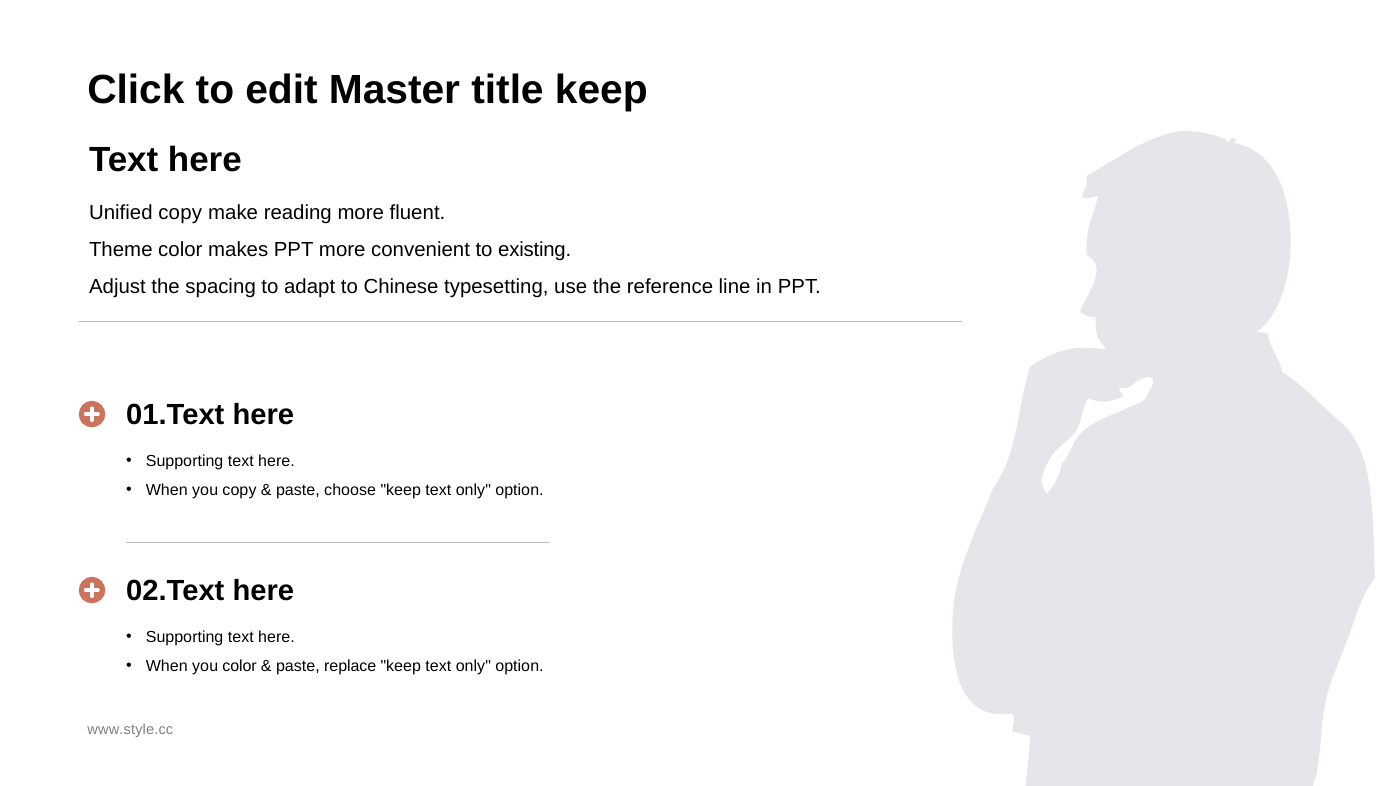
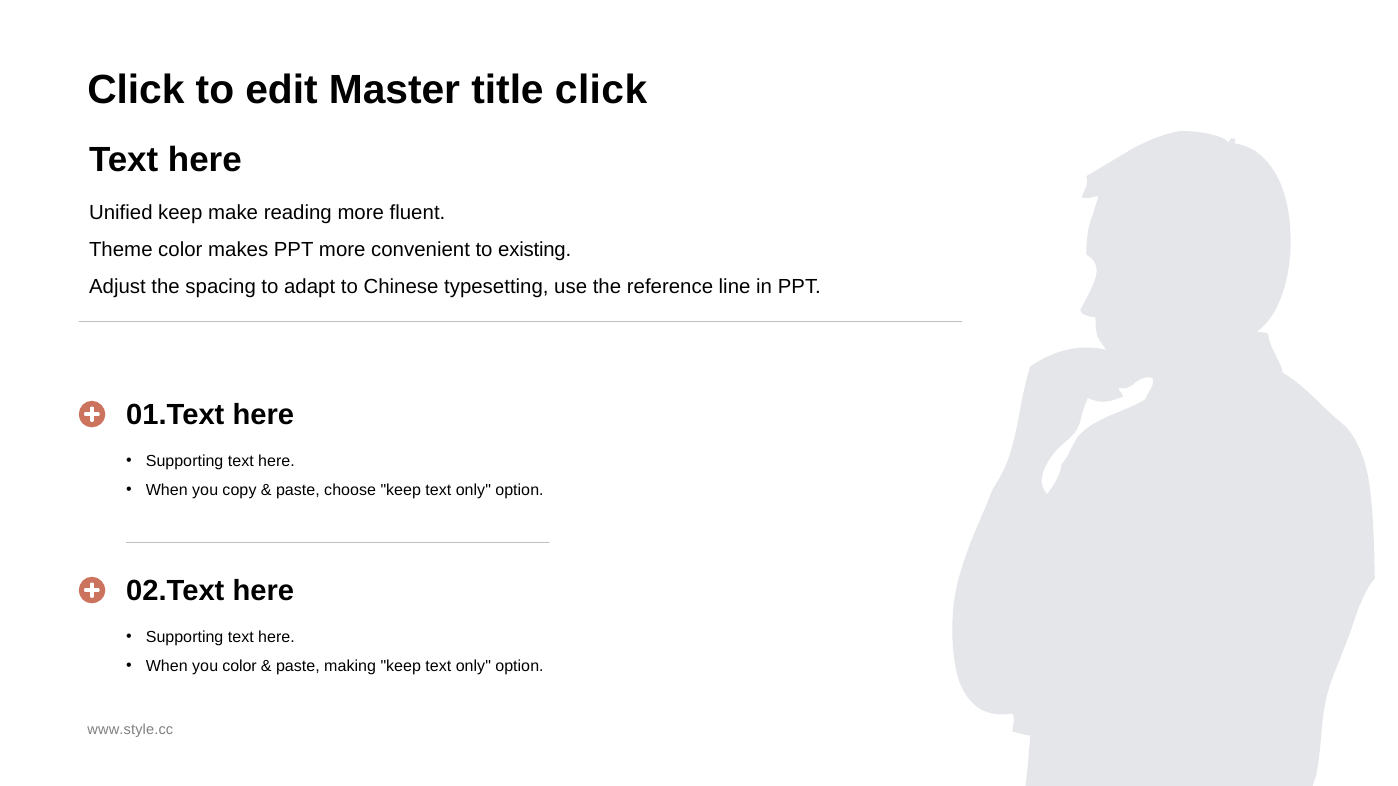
title keep: keep -> click (601, 90)
Unified copy: copy -> keep (180, 213)
replace: replace -> making (350, 666)
